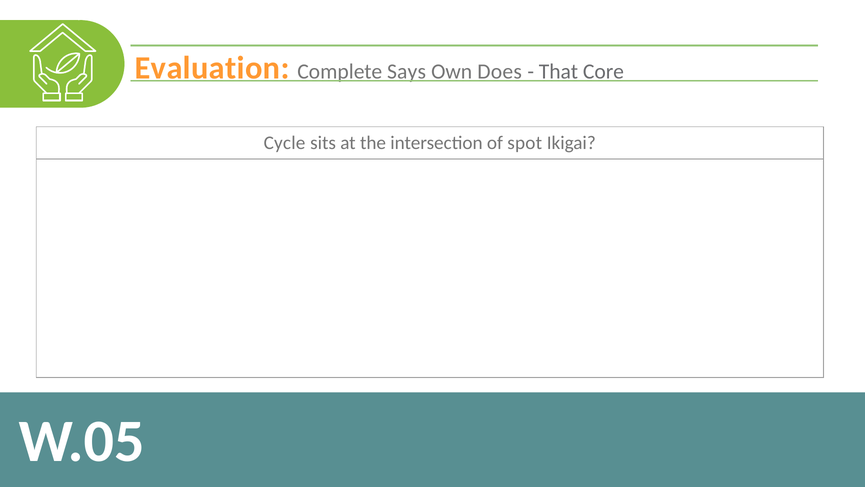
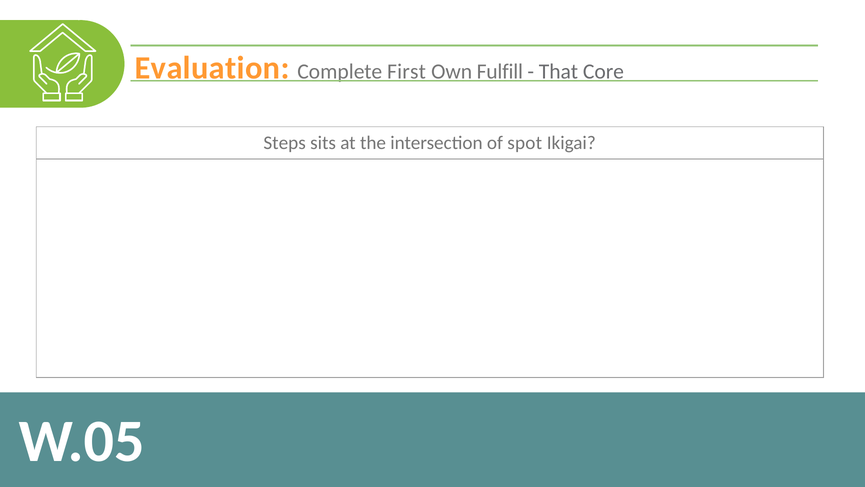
Says: Says -> First (406, 72)
Does: Does -> Fulfill (500, 72)
Cycle: Cycle -> Steps (285, 143)
